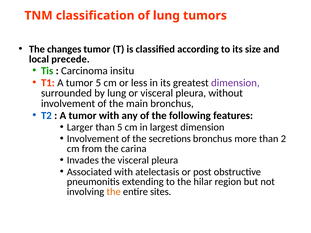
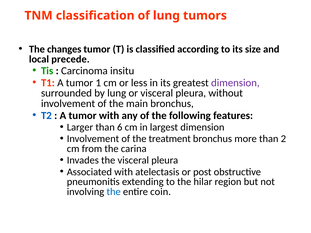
tumor 5: 5 -> 1 (98, 83)
than 5: 5 -> 6 (120, 127)
secretions: secretions -> treatment (170, 139)
the colour: orange -> blue (114, 192)
sites: sites -> coin (161, 192)
